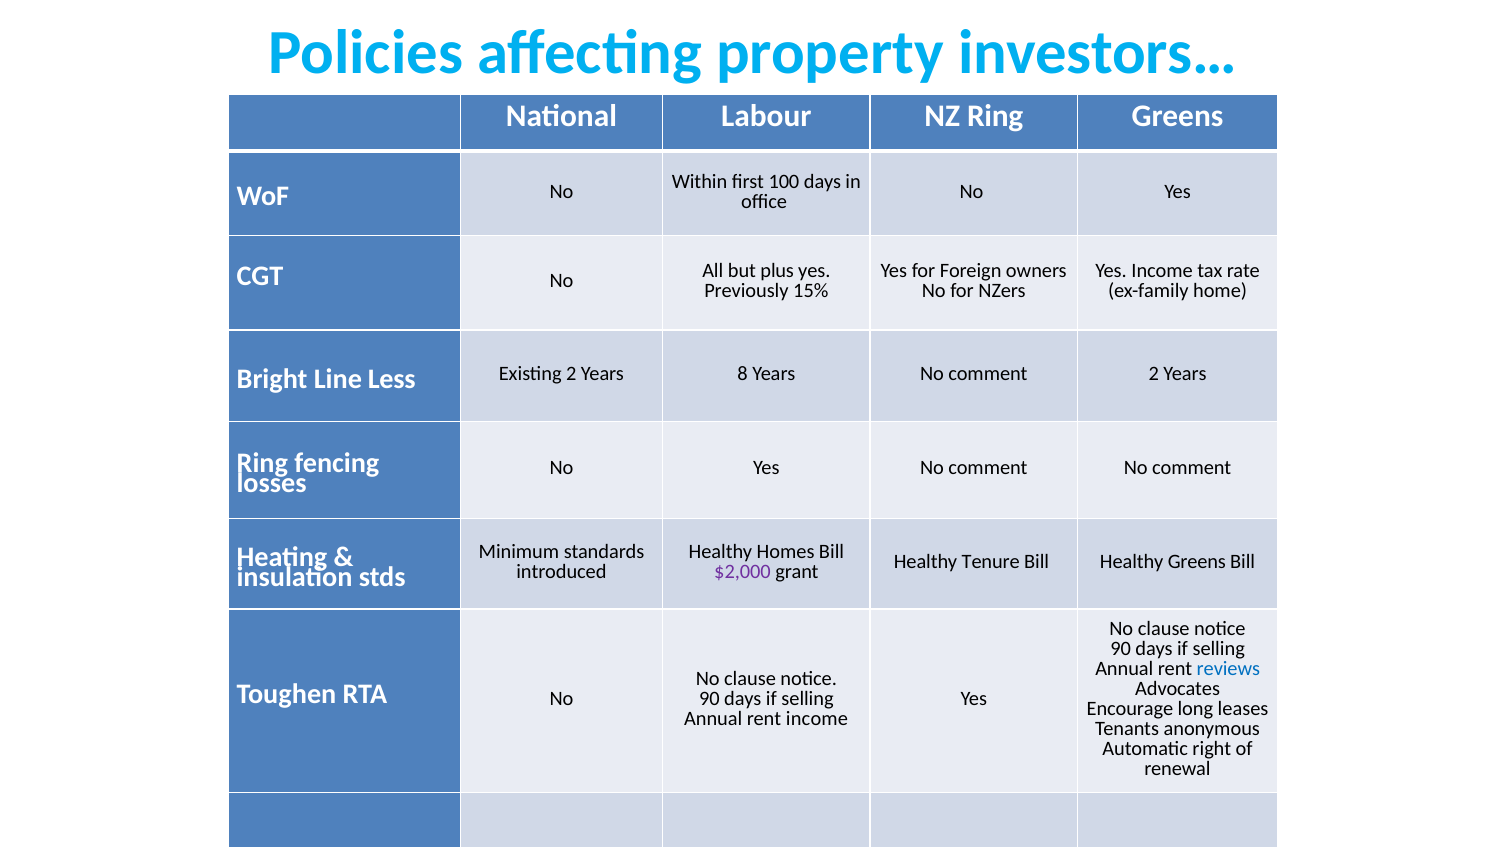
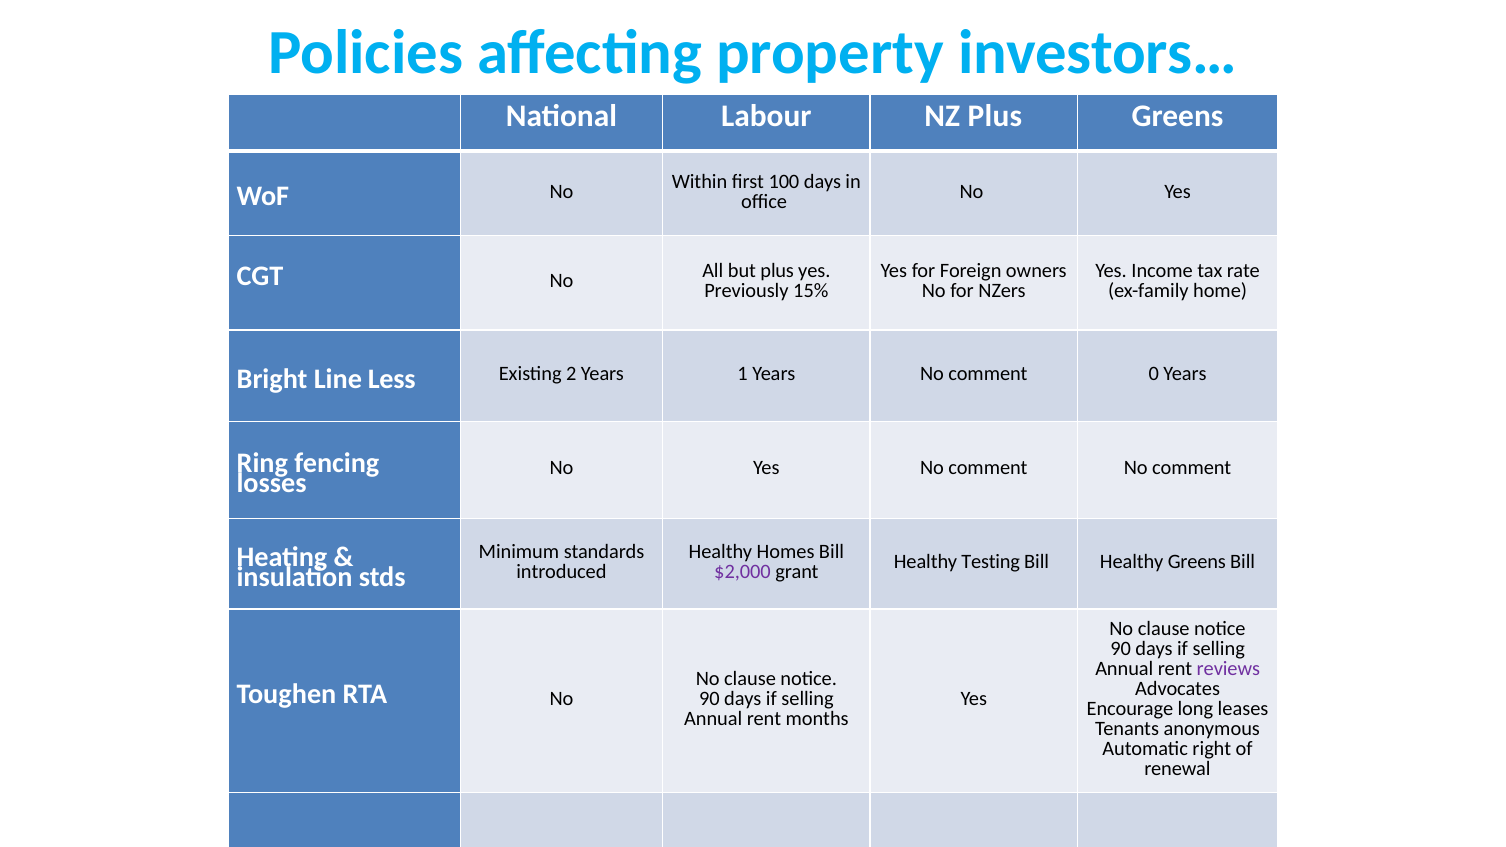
NZ Ring: Ring -> Plus (995, 116)
8: 8 -> 1 (743, 374)
comment 2: 2 -> 0 (1154, 374)
Tenure: Tenure -> Testing (991, 562)
reviews colour: blue -> purple (1228, 668)
rent income: income -> months (817, 718)
